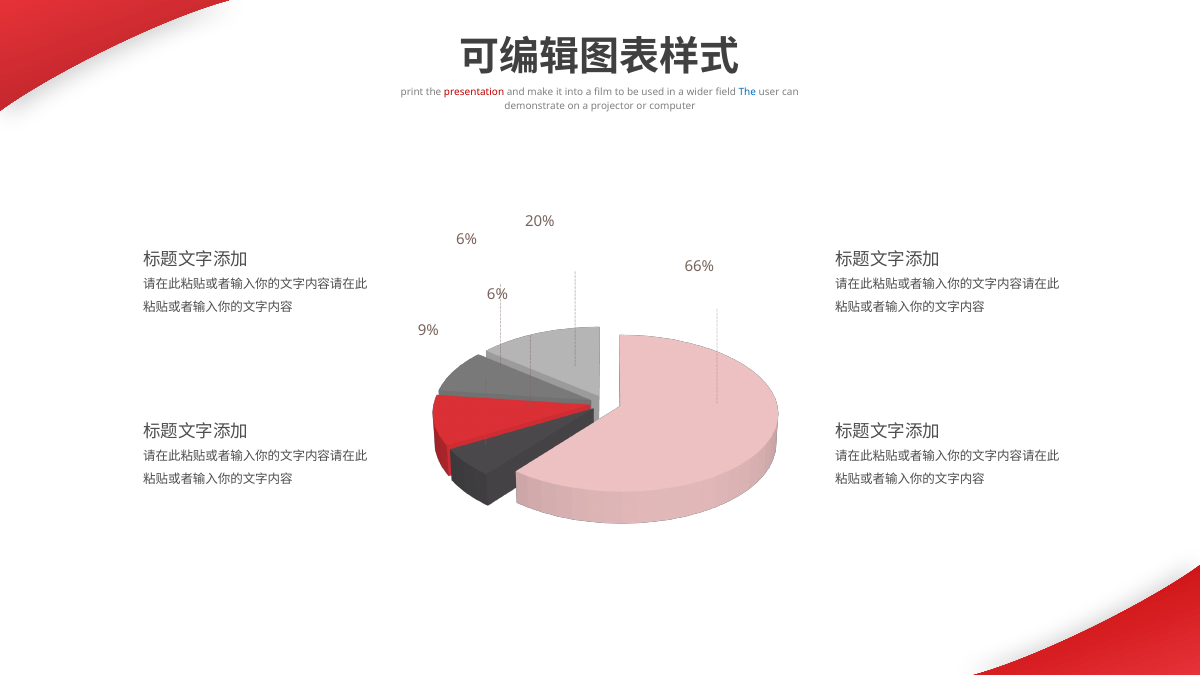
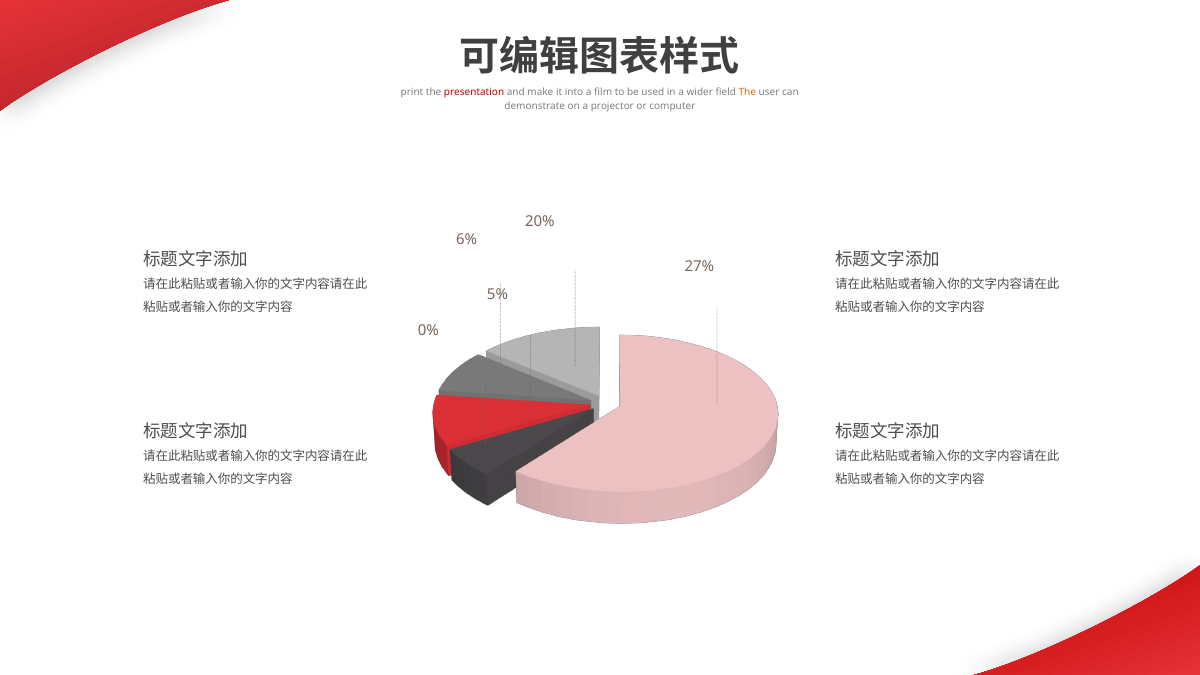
The colour: blue -> orange (747, 92)
66%: 66% -> 27% (699, 266)
6%: 6% -> 5% (497, 294)
9%: 9% -> 0% (428, 331)
